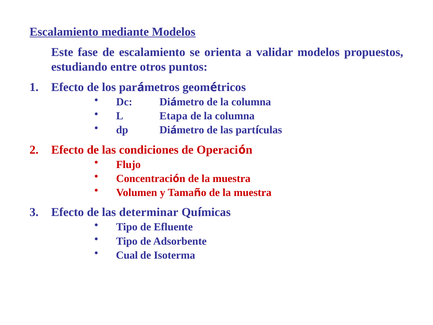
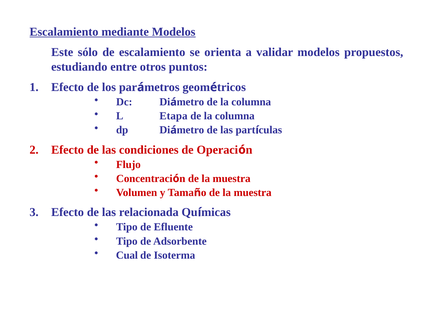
fase: fase -> sólo (88, 52)
determinar: determinar -> relacionada (149, 212)
